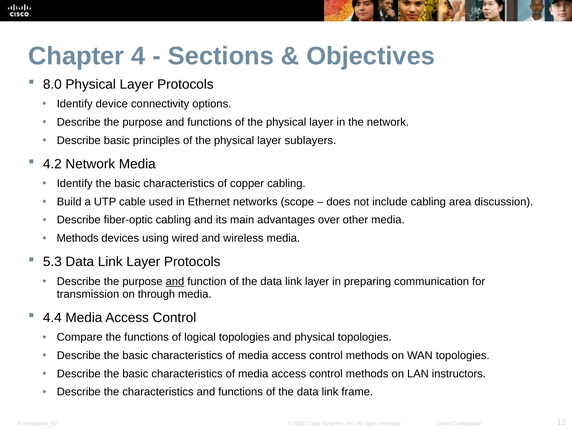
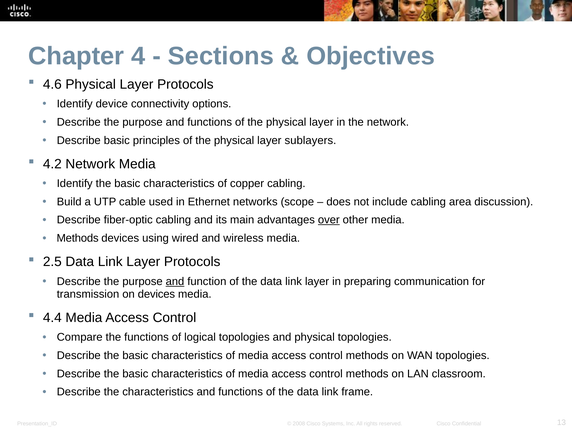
8.0: 8.0 -> 4.6 (52, 84)
over underline: none -> present (329, 220)
5.3: 5.3 -> 2.5 (52, 262)
on through: through -> devices (156, 294)
instructors: instructors -> classroom (459, 374)
